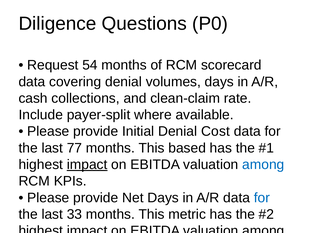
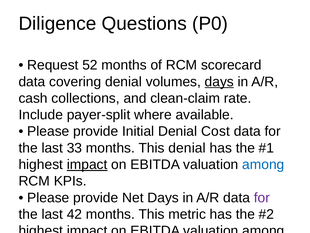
54: 54 -> 52 (90, 65)
days underline: none -> present (219, 82)
77: 77 -> 33 (74, 148)
This based: based -> denial (187, 148)
for colour: blue -> purple (262, 197)
33: 33 -> 42 (74, 214)
